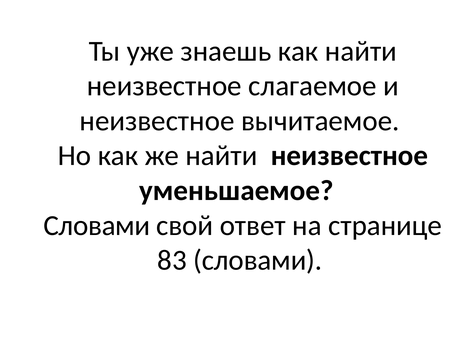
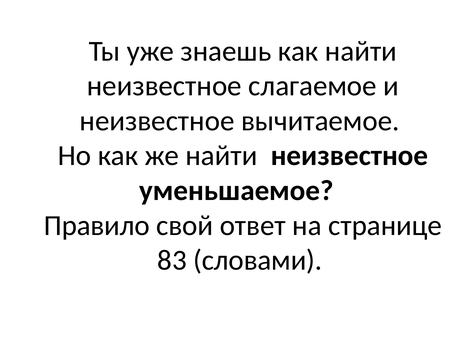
Словами: Словами -> Правило (97, 226)
